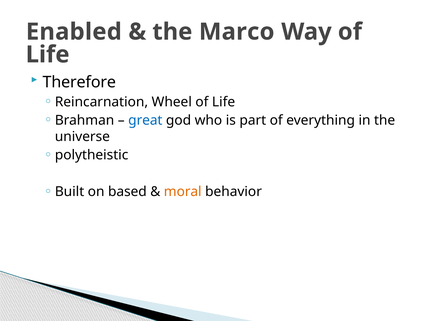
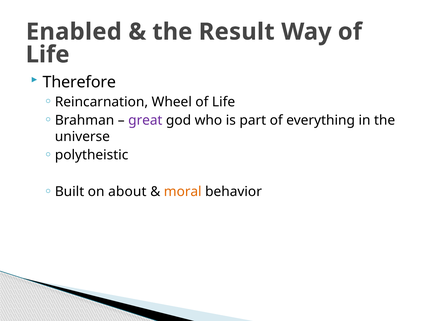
Marco: Marco -> Result (237, 32)
great colour: blue -> purple (145, 120)
based: based -> about (127, 192)
